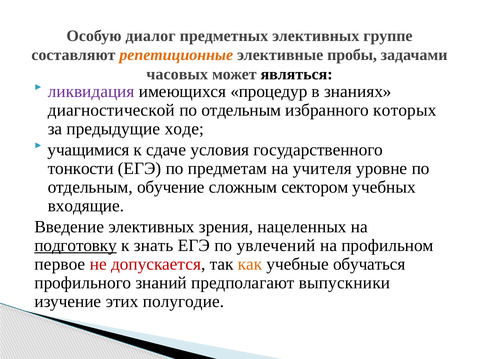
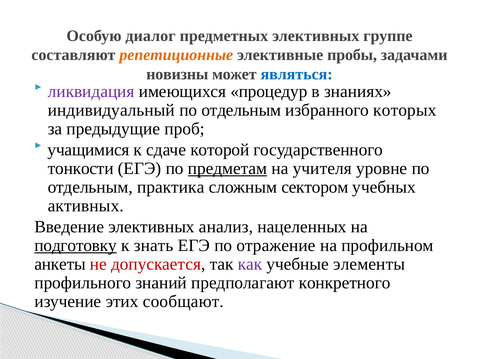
часовых: часовых -> новизны (177, 74)
являться colour: black -> blue (297, 74)
диагностической: диагностической -> индивидуальный (111, 110)
ходе: ходе -> проб (185, 129)
условия: условия -> которой (220, 150)
предметам underline: none -> present (227, 169)
обучение: обучение -> практика (171, 187)
входящие: входящие -> активных (86, 206)
зрения: зрения -> анализ (226, 227)
увлечений: увлечений -> отражение (276, 246)
первое: первое -> анкеты (60, 264)
как colour: orange -> purple (250, 264)
обучаться: обучаться -> элементы (369, 264)
выпускники: выпускники -> конкретного (345, 283)
полугодие: полугодие -> сообщают (183, 302)
